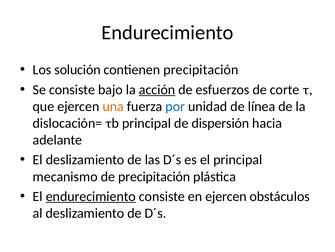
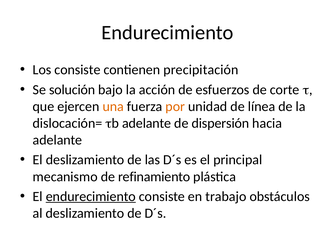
Los solución: solución -> consiste (77, 70)
Se consiste: consiste -> solución (72, 89)
acción underline: present -> none (157, 89)
por colour: blue -> orange (175, 106)
b principal: principal -> adelante (147, 123)
de precipitación: precipitación -> refinamiento (154, 176)
en ejercen: ejercen -> trabajo (226, 196)
